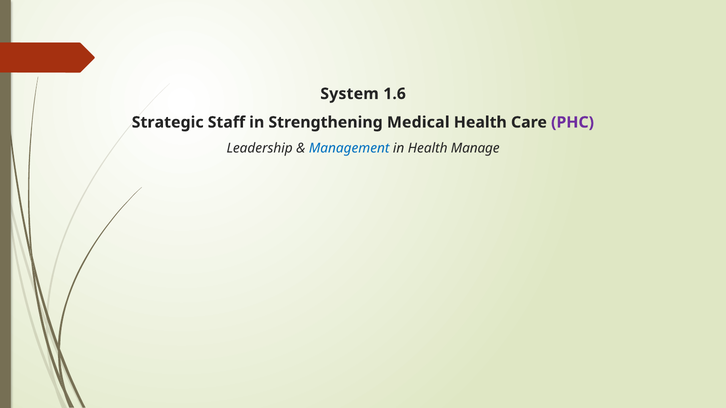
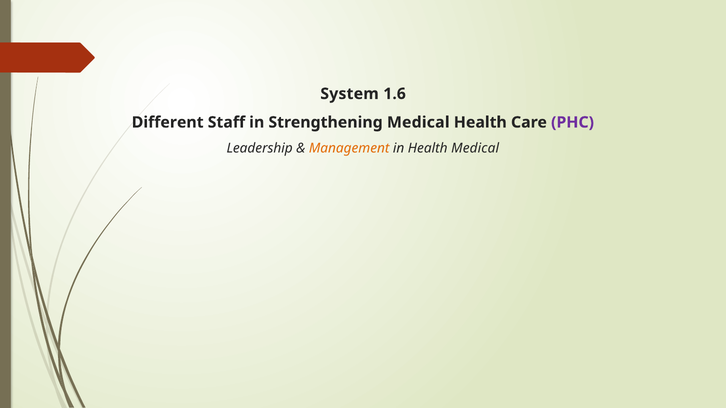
Strategic: Strategic -> Different (168, 122)
Management colour: blue -> orange (349, 148)
Health Manage: Manage -> Medical (475, 148)
